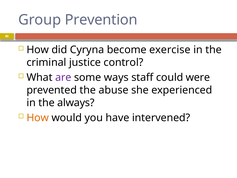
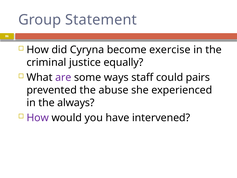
Prevention: Prevention -> Statement (101, 20)
control: control -> equally (123, 62)
were: were -> pairs (198, 77)
How colour: orange -> purple (38, 118)
